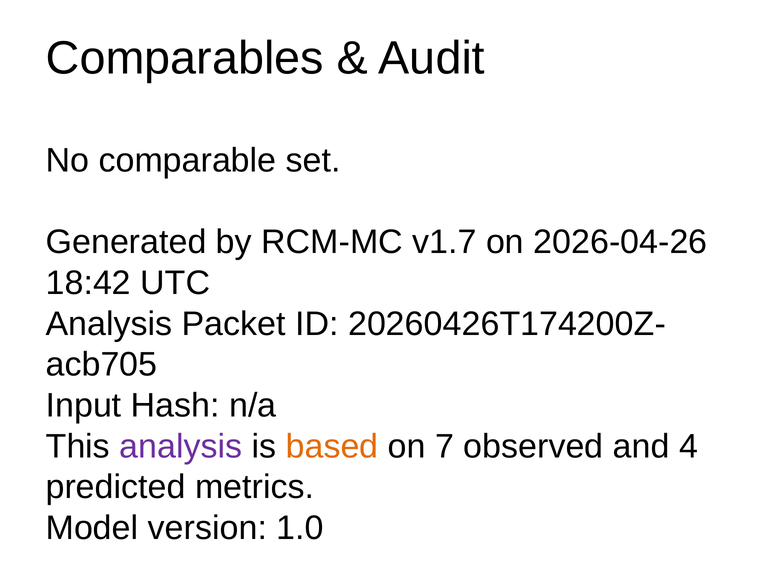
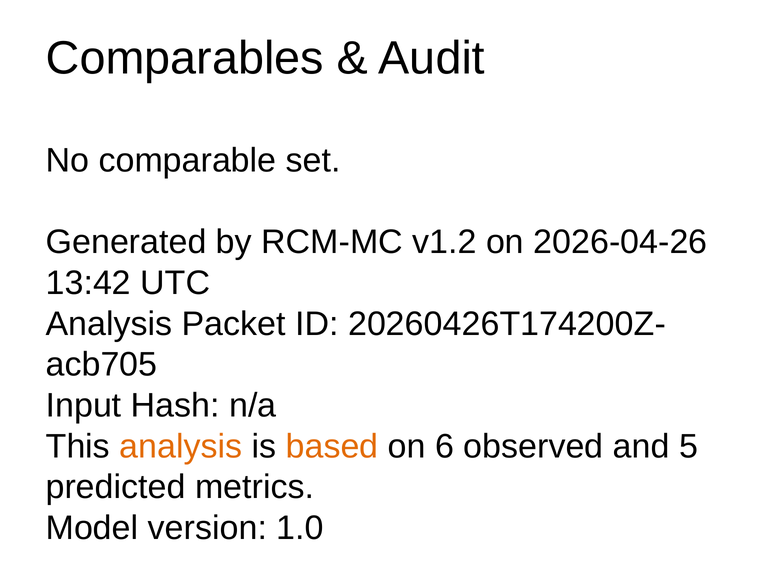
v1.7: v1.7 -> v1.2 (445, 242)
18:42: 18:42 -> 13:42 (88, 283)
analysis colour: purple -> orange (181, 446)
7: 7 -> 6 (445, 446)
4: 4 -> 5 (689, 446)
